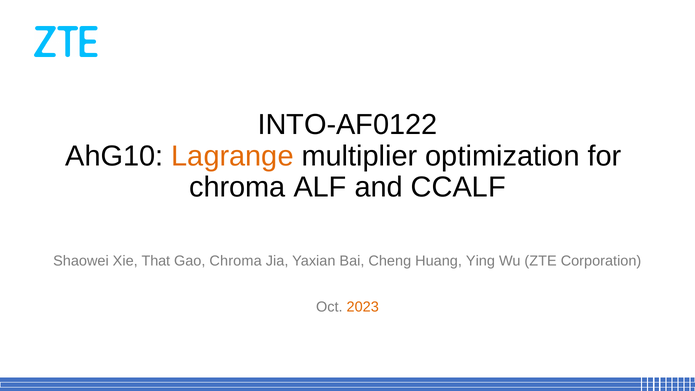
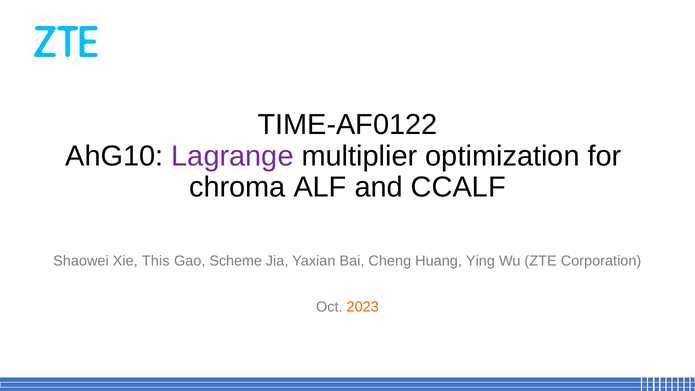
INTO-AF0122: INTO-AF0122 -> TIME-AF0122 (347, 125)
Lagrange colour: orange -> purple (233, 156)
That: That -> This (156, 261)
Gao Chroma: Chroma -> Scheme (236, 261)
